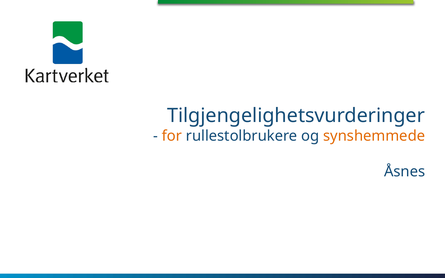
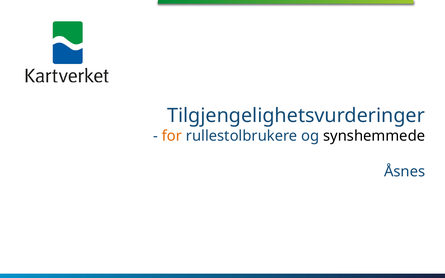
synshemmede colour: orange -> black (374, 136)
